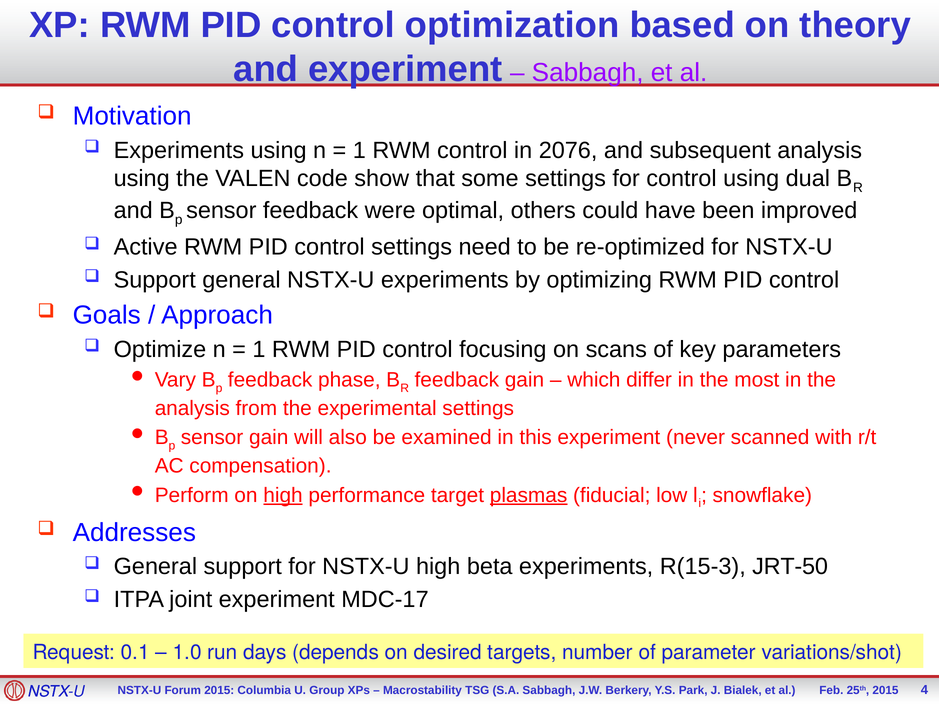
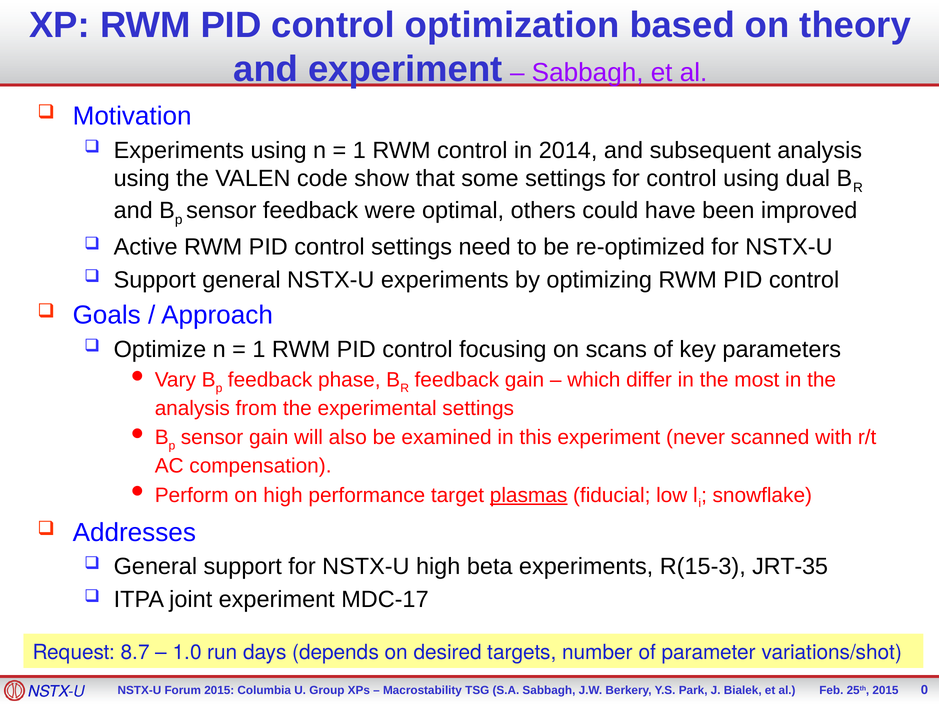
2076: 2076 -> 2014 (568, 150)
high underline: present -> none (283, 495)
JRT-50: JRT-50 -> JRT-35 (790, 567)
0.1: 0.1 -> 8.7 (135, 652)
4: 4 -> 0 (924, 690)
